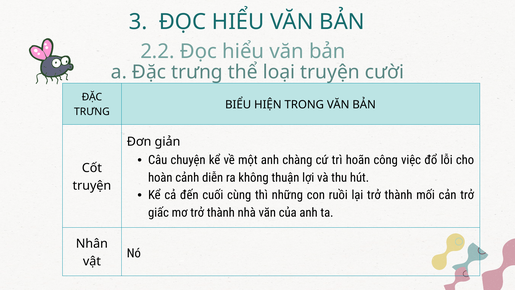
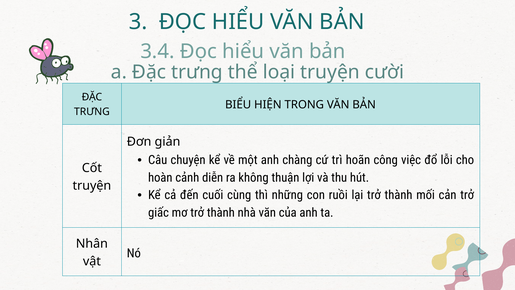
2.2: 2.2 -> 3.4 (157, 51)
